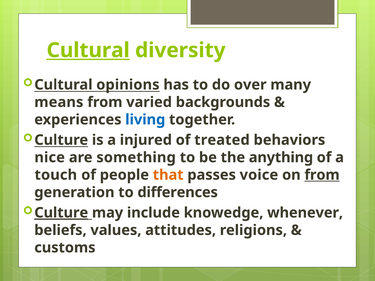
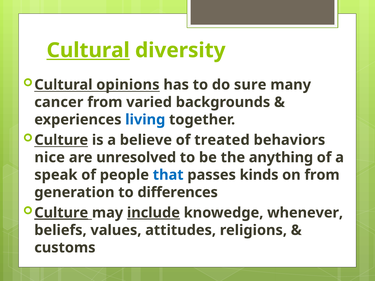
over: over -> sure (250, 85)
means: means -> cancer (59, 102)
injured: injured -> believe (146, 140)
something: something -> unresolved (136, 158)
touch: touch -> speak (56, 175)
that colour: orange -> blue (168, 175)
voice: voice -> kinds (259, 175)
from underline: present -> none (322, 175)
include underline: none -> present (153, 213)
